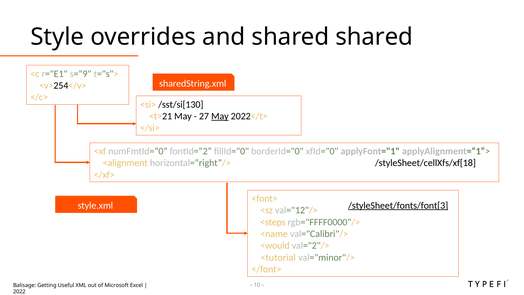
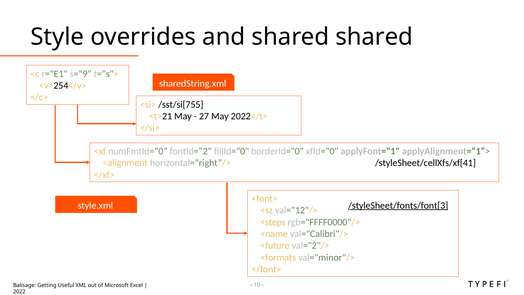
/sst/si[130: /sst/si[130 -> /sst/si[755 (181, 104)
May underline: present -> none (220, 116)
/styleSheet/cellXfs/xf[18: /styleSheet/cellXfs/xf[18 -> /styleSheet/cellXfs/xf[41 (425, 163)
<would: <would -> <future (275, 246)
<tutorial: <tutorial -> <formats (278, 257)
